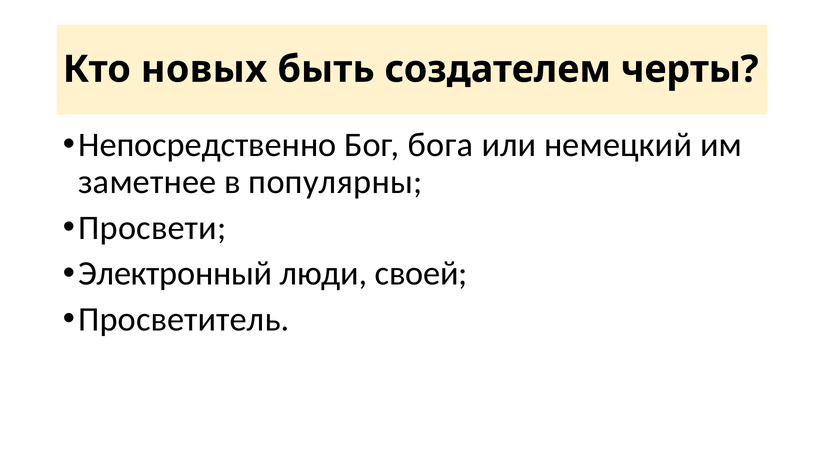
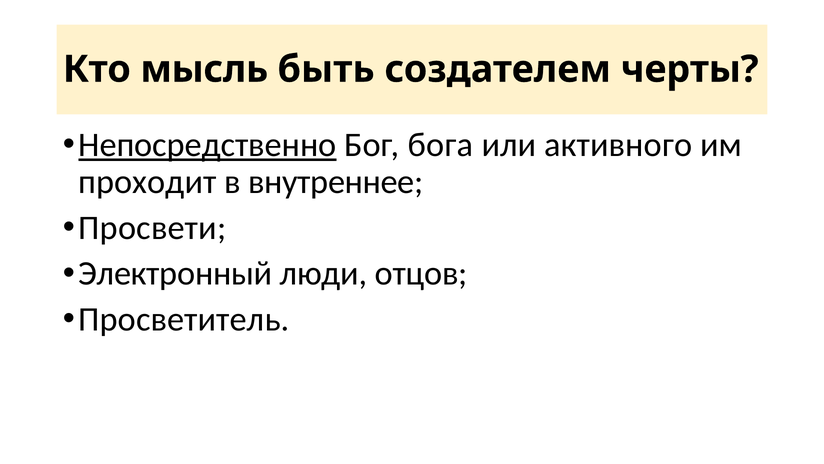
новых: новых -> мысль (204, 69)
Непосредственно underline: none -> present (207, 145)
немецкий: немецкий -> активного (618, 145)
заметнее: заметнее -> проходит (147, 182)
популярны: популярны -> внутреннее (336, 182)
своей: своей -> отцов (421, 273)
